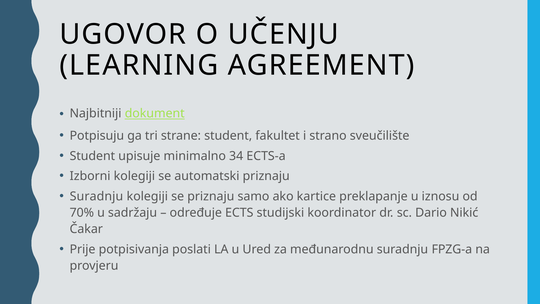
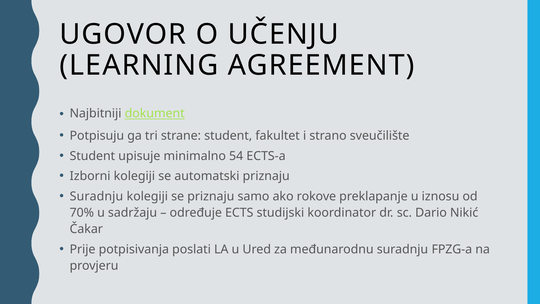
34: 34 -> 54 (236, 156)
kartice: kartice -> rokove (316, 196)
